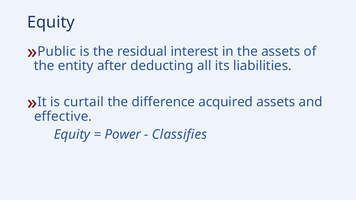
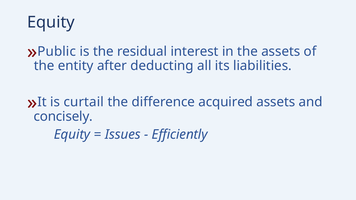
effective: effective -> concisely (63, 117)
Power: Power -> Issues (123, 135)
Classifies: Classifies -> Efficiently (180, 135)
